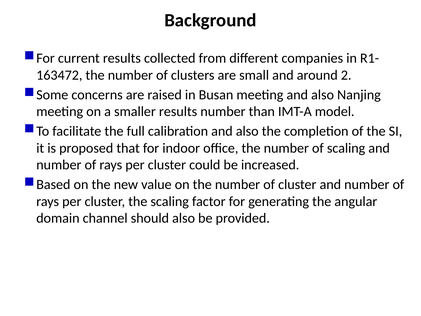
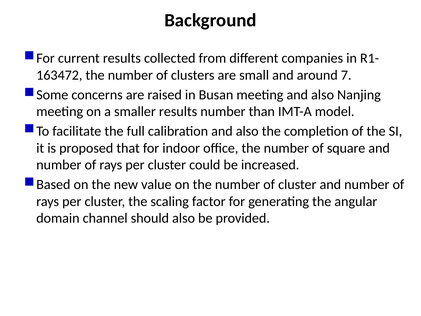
around 2: 2 -> 7 (346, 75)
of scaling: scaling -> square (346, 148)
